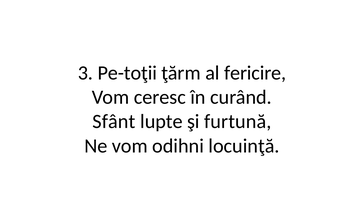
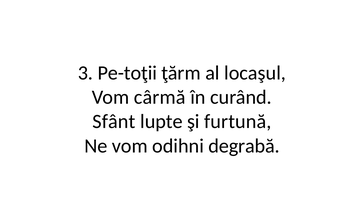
fericire: fericire -> locaşul (255, 73)
ceresc: ceresc -> cârmă (160, 97)
locuinţă: locuinţă -> degrabă (244, 146)
